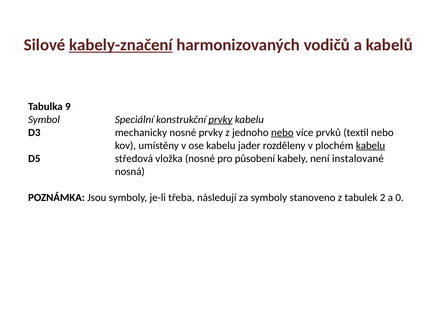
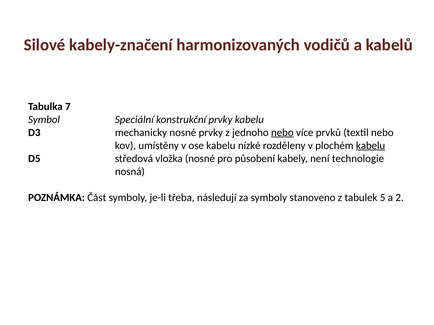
kabely-značení underline: present -> none (121, 45)
9: 9 -> 7 (68, 107)
prvky underline: present -> none (220, 120)
jader: jader -> nízké (249, 146)
instalované: instalované -> technologie (358, 159)
Jsou: Jsou -> Část (97, 198)
2: 2 -> 5 (383, 198)
0: 0 -> 2 (400, 198)
